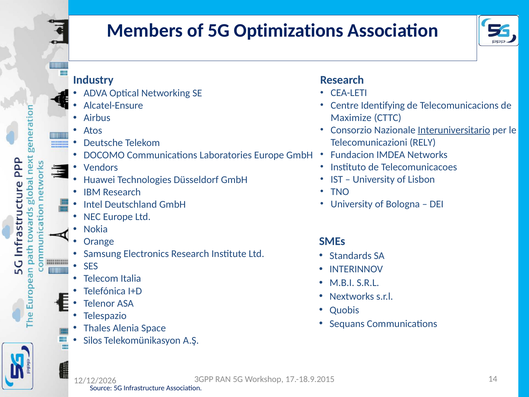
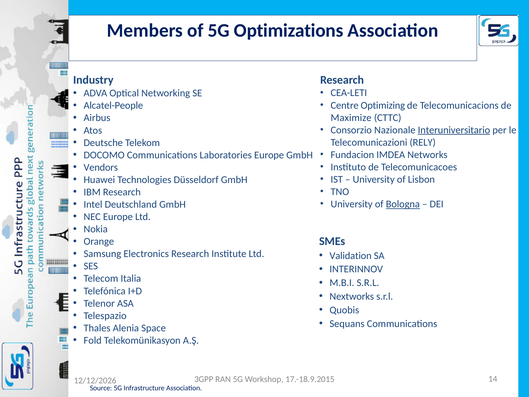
Alcatel-Ensure: Alcatel-Ensure -> Alcatel-People (113, 106)
Identifying: Identifying -> Optimizing (383, 105)
Bologna underline: none -> present (403, 204)
Standards: Standards -> Validation (351, 255)
Silos: Silos -> Fold (93, 340)
